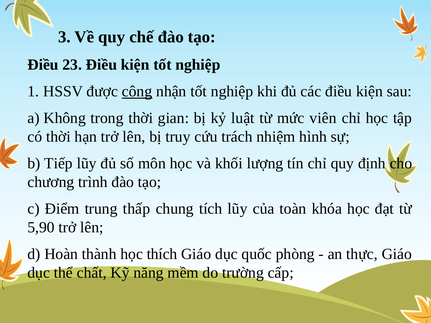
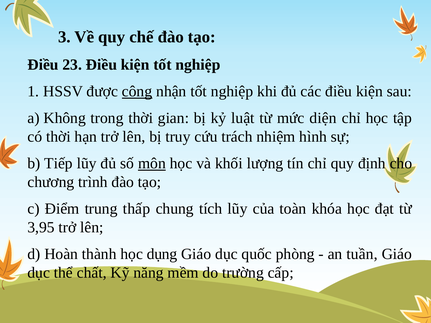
viên: viên -> diện (323, 118)
môn underline: none -> present (152, 164)
5,90: 5,90 -> 3,95 (41, 228)
thích: thích -> dụng (162, 254)
thực: thực -> tuần (362, 254)
